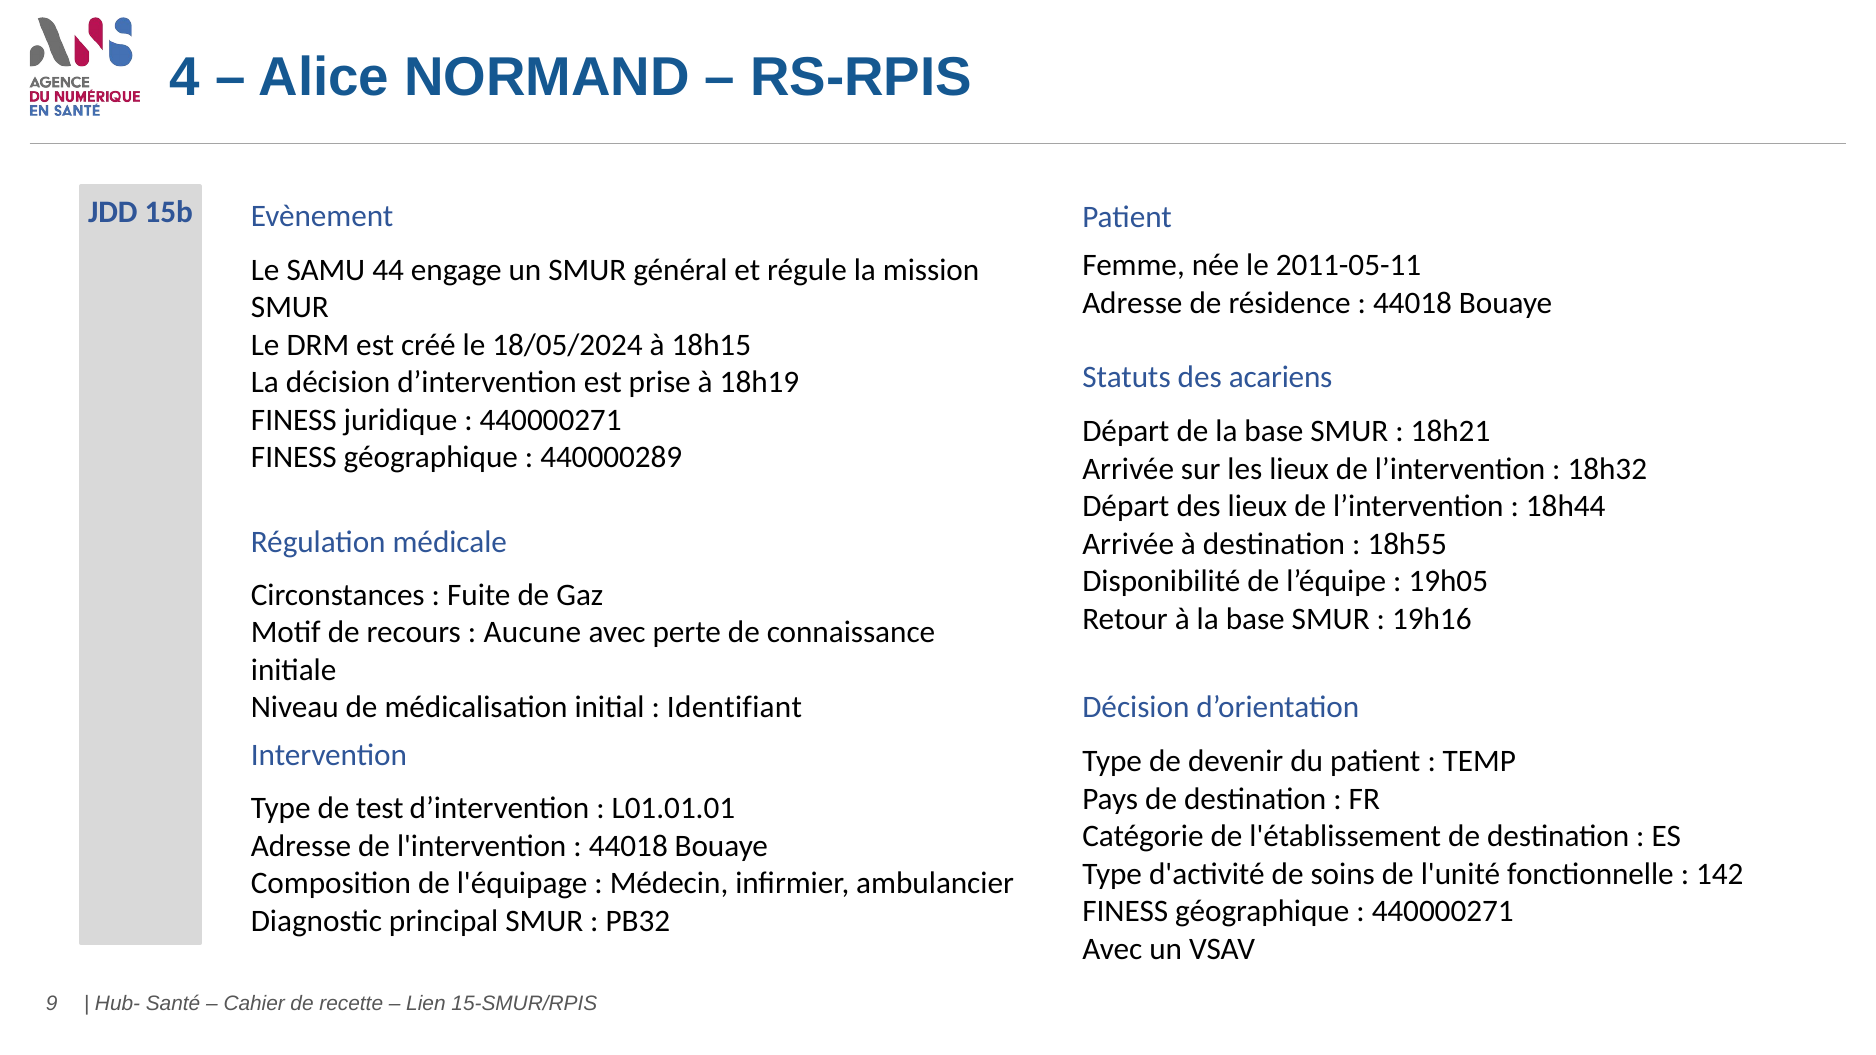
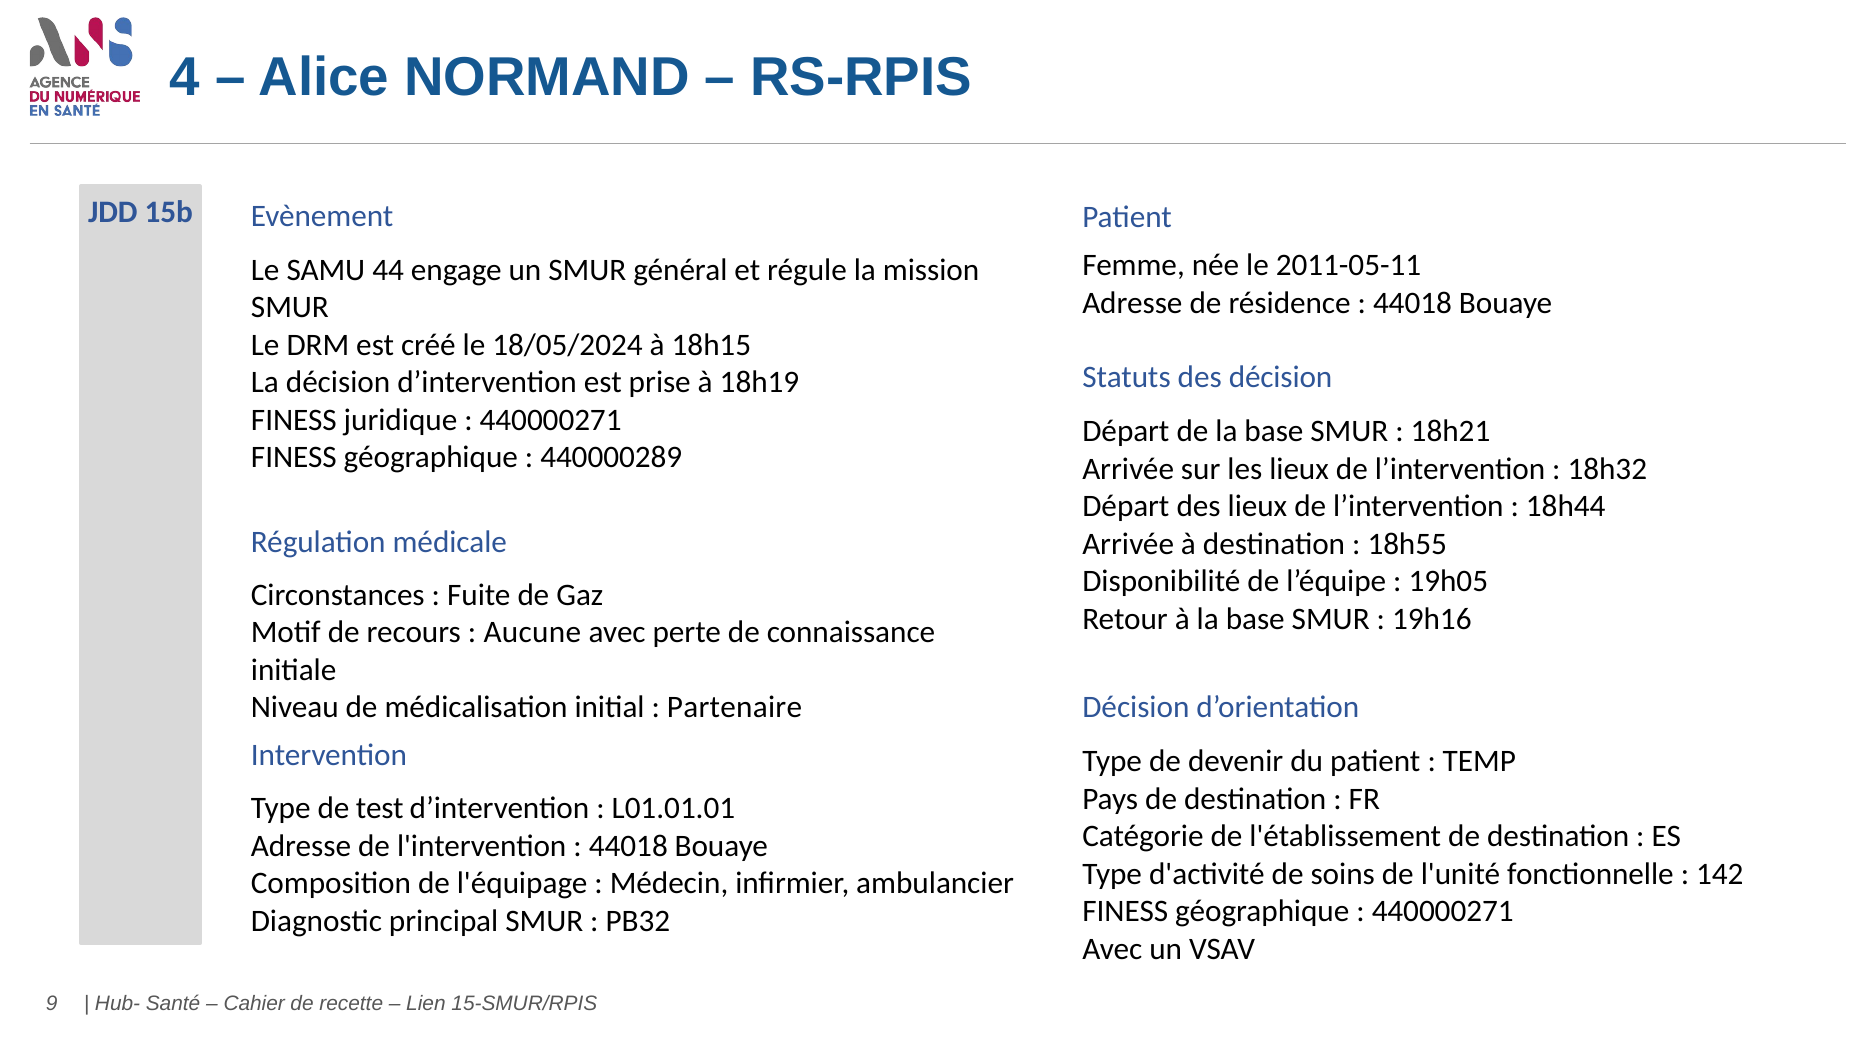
des acariens: acariens -> décision (1281, 378)
Identifiant: Identifiant -> Partenaire (735, 708)
